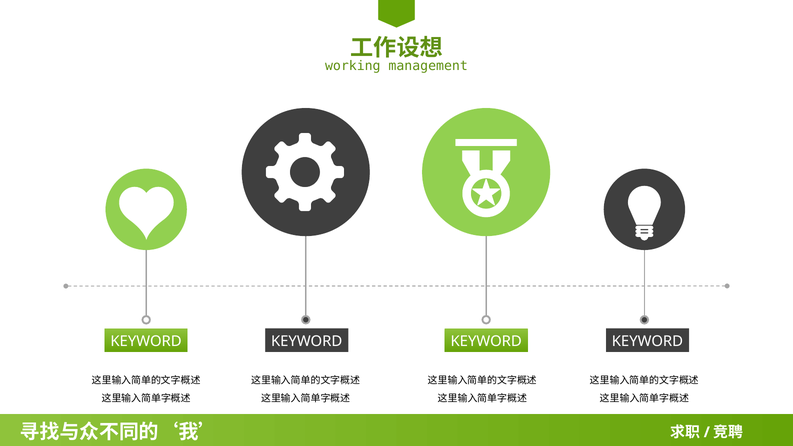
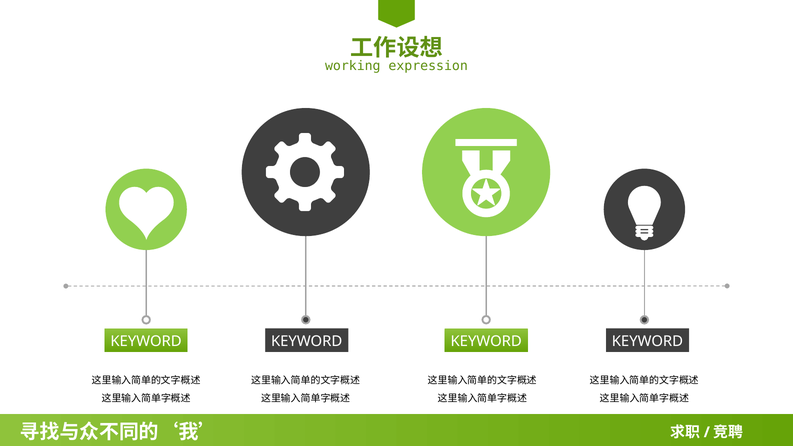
management: management -> expression (428, 66)
